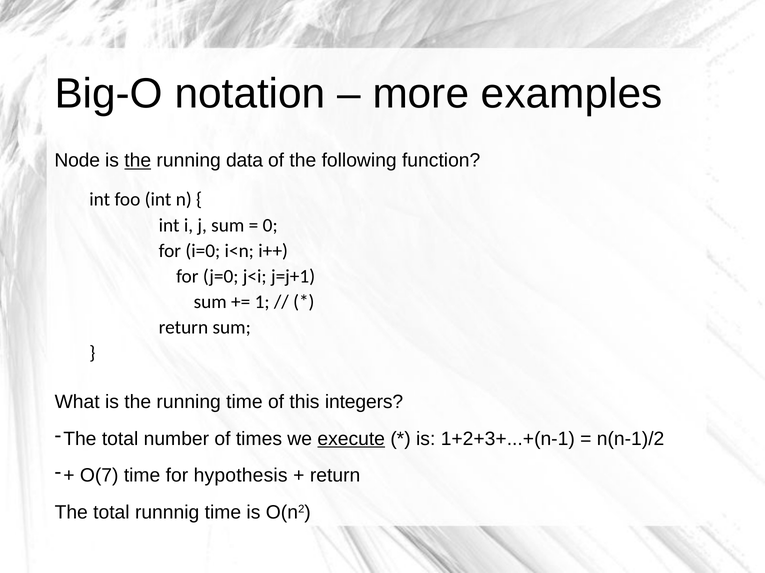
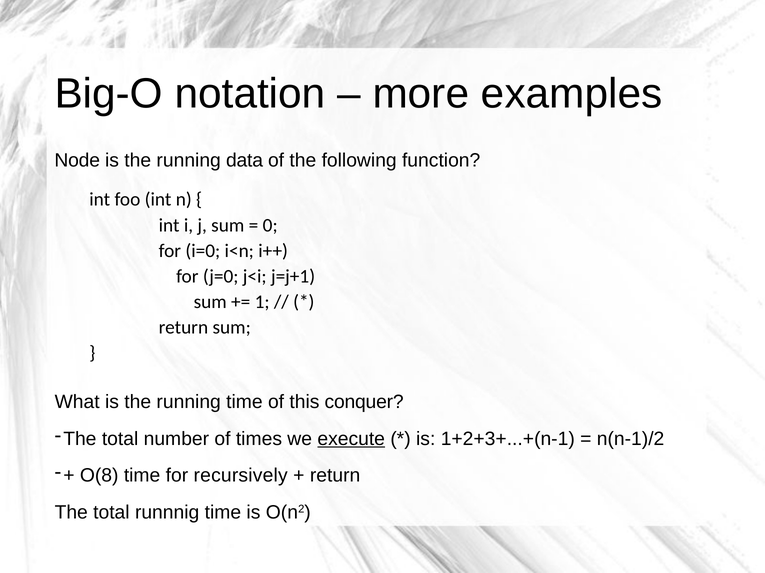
the underline: present -> none (138, 161)
integers: integers -> conquer (364, 403)
O(7: O(7 -> O(8 (99, 476)
hypothesis: hypothesis -> recursively (241, 476)
